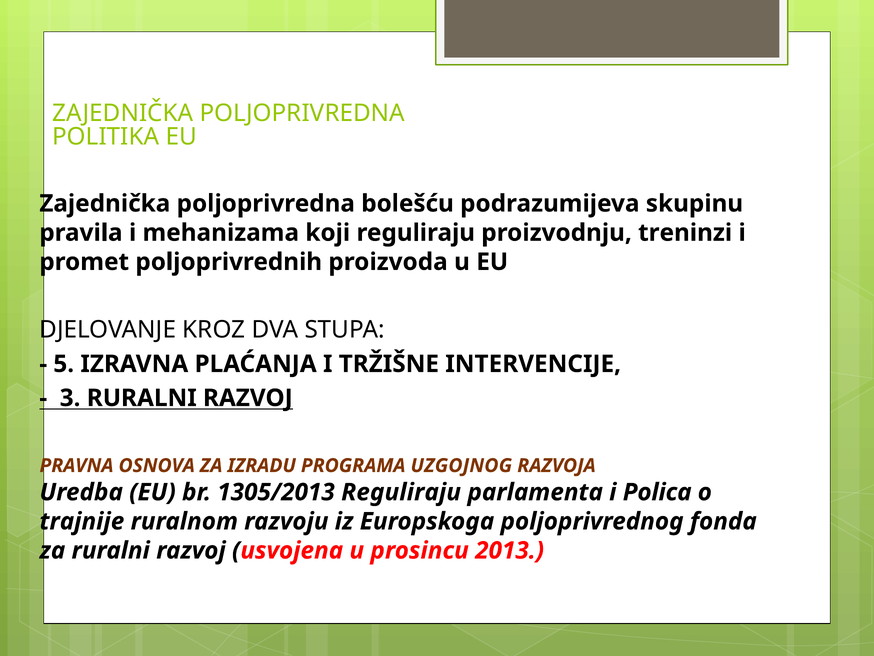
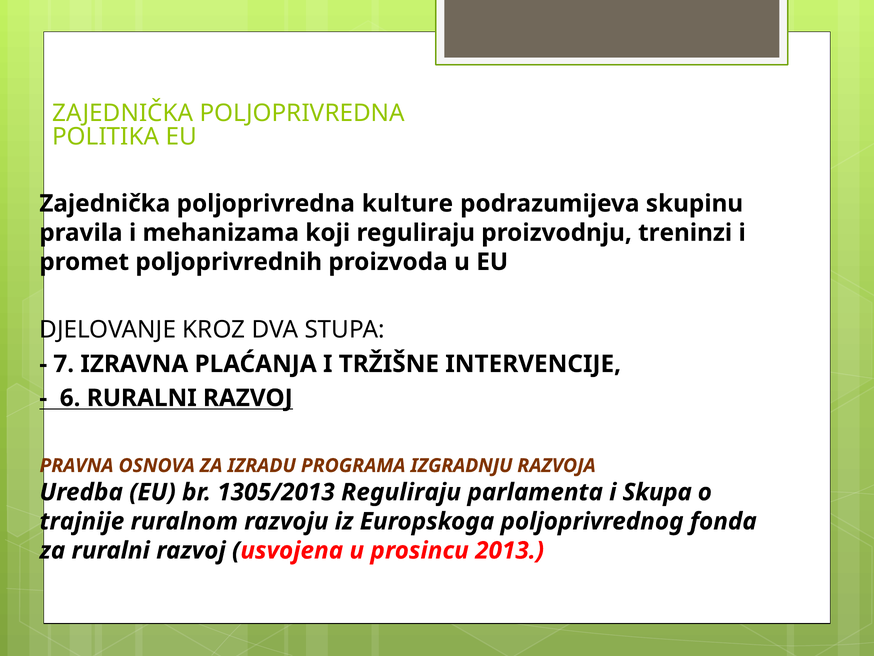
bolešću: bolešću -> kulture (407, 203)
5: 5 -> 7 (64, 364)
3: 3 -> 6 (70, 398)
UZGOJNOG: UZGOJNOG -> IZGRADNJU (461, 465)
Polica: Polica -> Skupa (657, 492)
